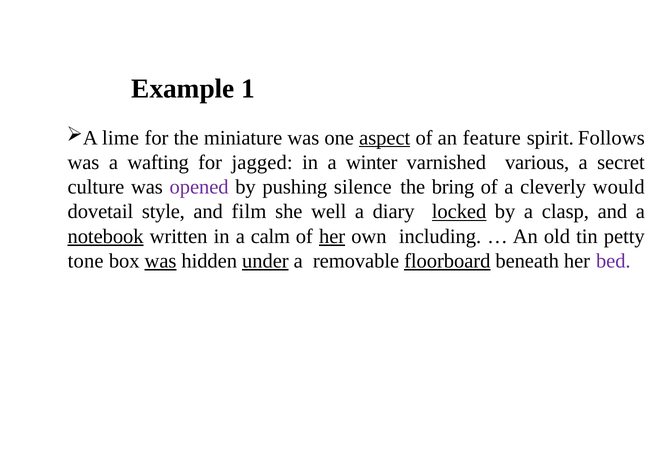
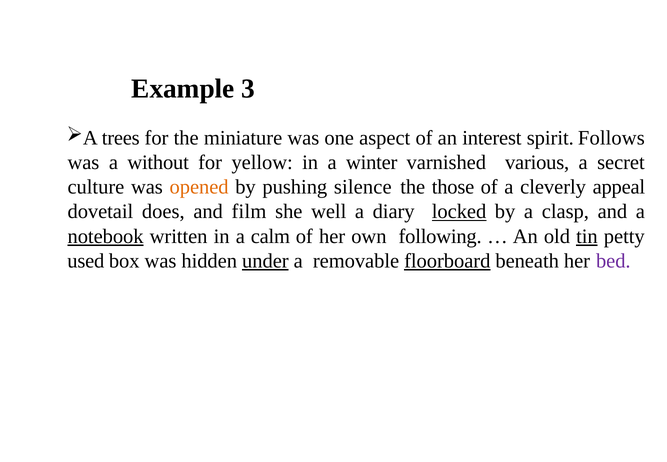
1: 1 -> 3 (248, 89)
lime: lime -> trees (121, 138)
aspect underline: present -> none (385, 138)
feature: feature -> interest (492, 138)
wafting: wafting -> without (158, 162)
jagged: jagged -> yellow (262, 162)
opened colour: purple -> orange (199, 187)
bring: bring -> those (453, 187)
would: would -> appeal (619, 187)
style: style -> does (163, 212)
her underline: present -> none (332, 236)
including: including -> following (440, 236)
tin underline: none -> present (587, 236)
tone: tone -> used (86, 261)
was underline: present -> none (161, 261)
